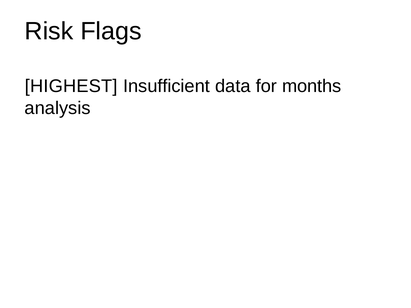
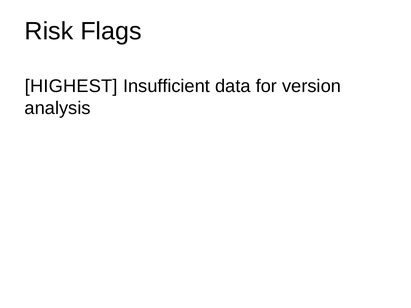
months: months -> version (312, 86)
